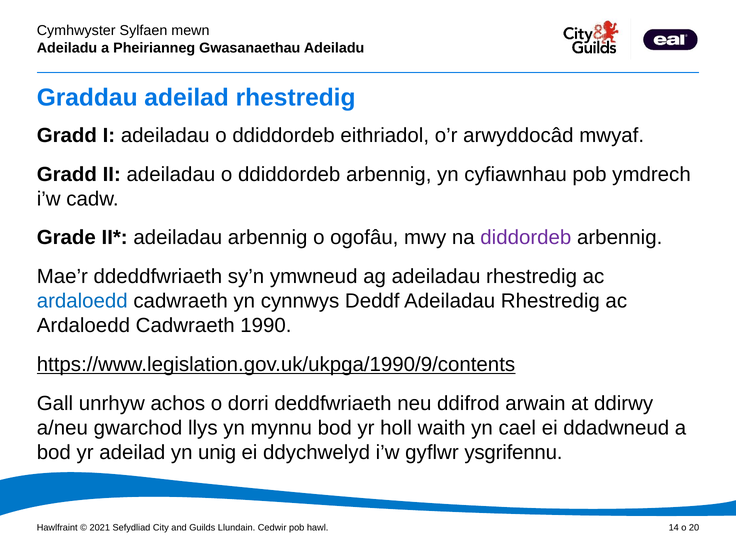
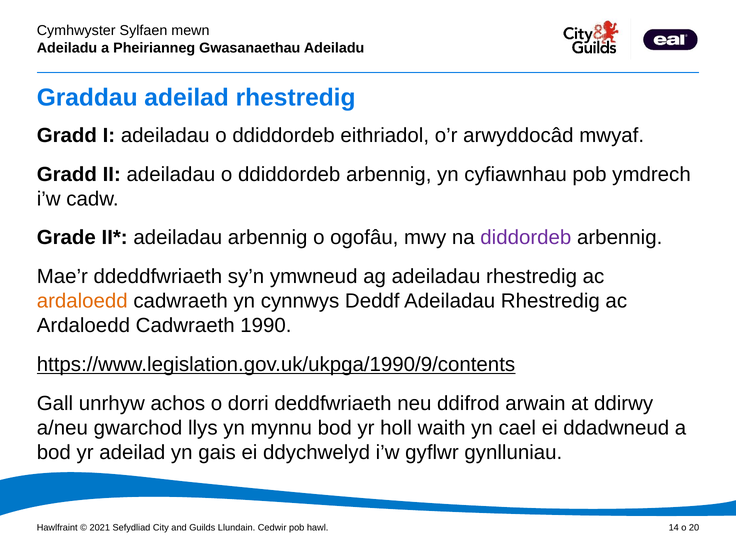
ardaloedd colour: blue -> orange (82, 301)
unig: unig -> gais (217, 452)
ysgrifennu: ysgrifennu -> gynlluniau (513, 452)
